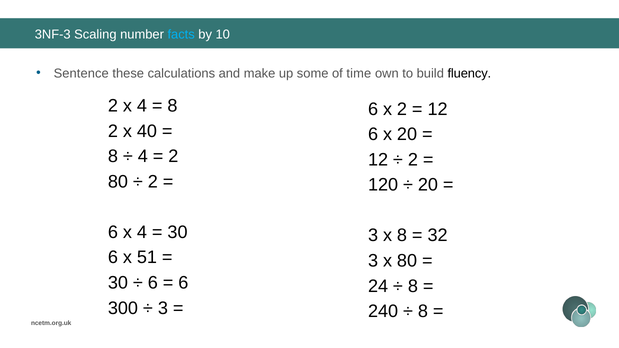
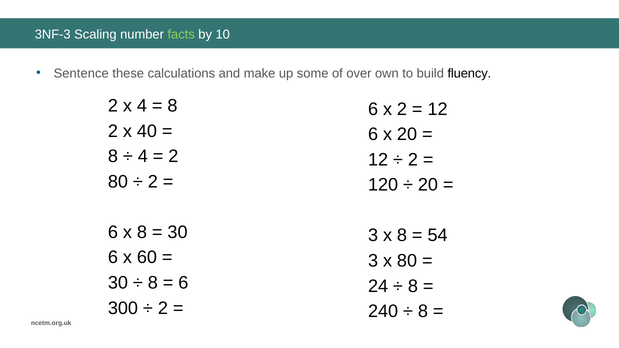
facts colour: light blue -> light green (181, 35)
time: time -> over (359, 73)
6 x 4: 4 -> 8 (142, 232)
32: 32 -> 54 (438, 236)
51: 51 -> 60 (147, 258)
6: 6 -> 8 (153, 283)
3: 3 -> 2 (163, 308)
